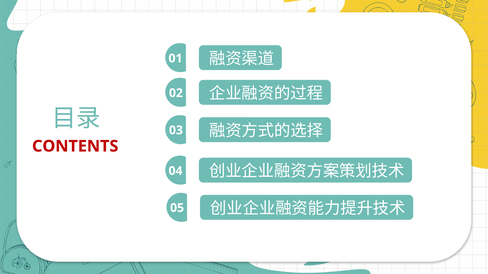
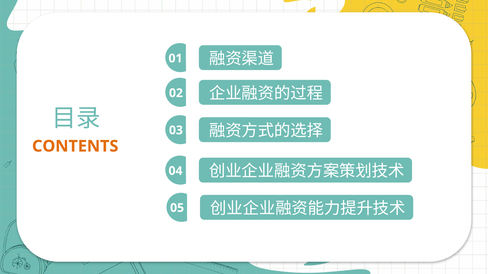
CONTENTS colour: red -> orange (75, 146)
